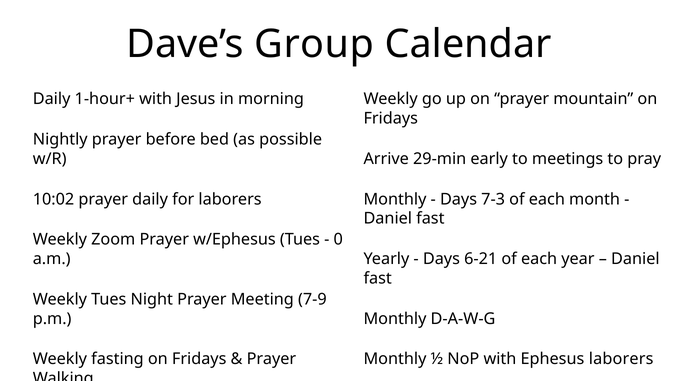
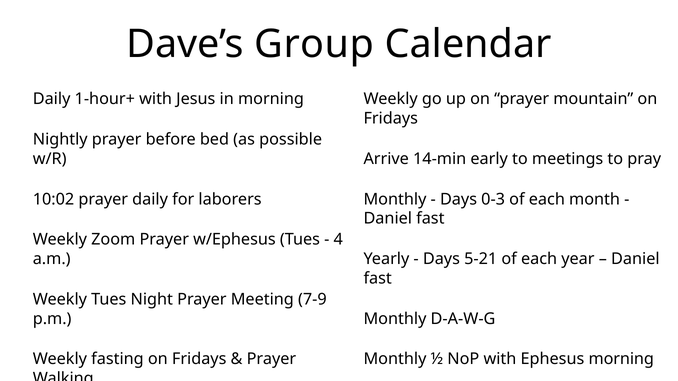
29-min: 29-min -> 14-min (440, 159)
7-3: 7-3 -> 0-3 (493, 199)
0: 0 -> 4 (338, 240)
6-21: 6-21 -> 5-21 (481, 259)
Ephesus laborers: laborers -> morning (621, 359)
